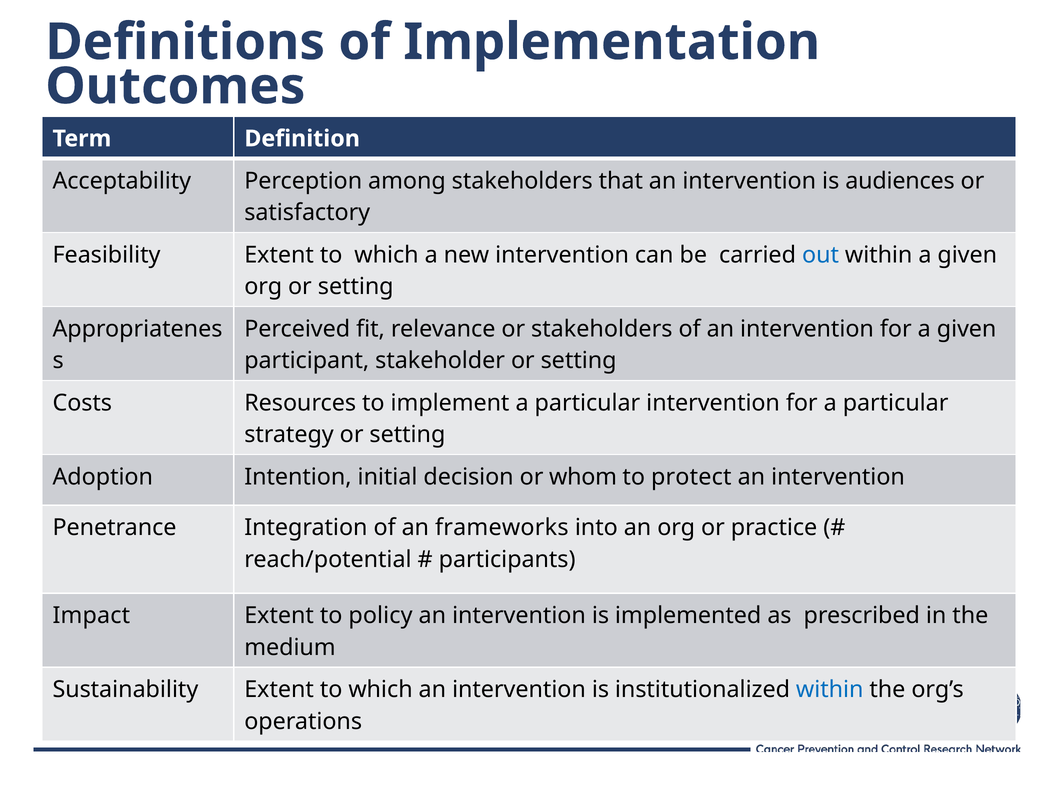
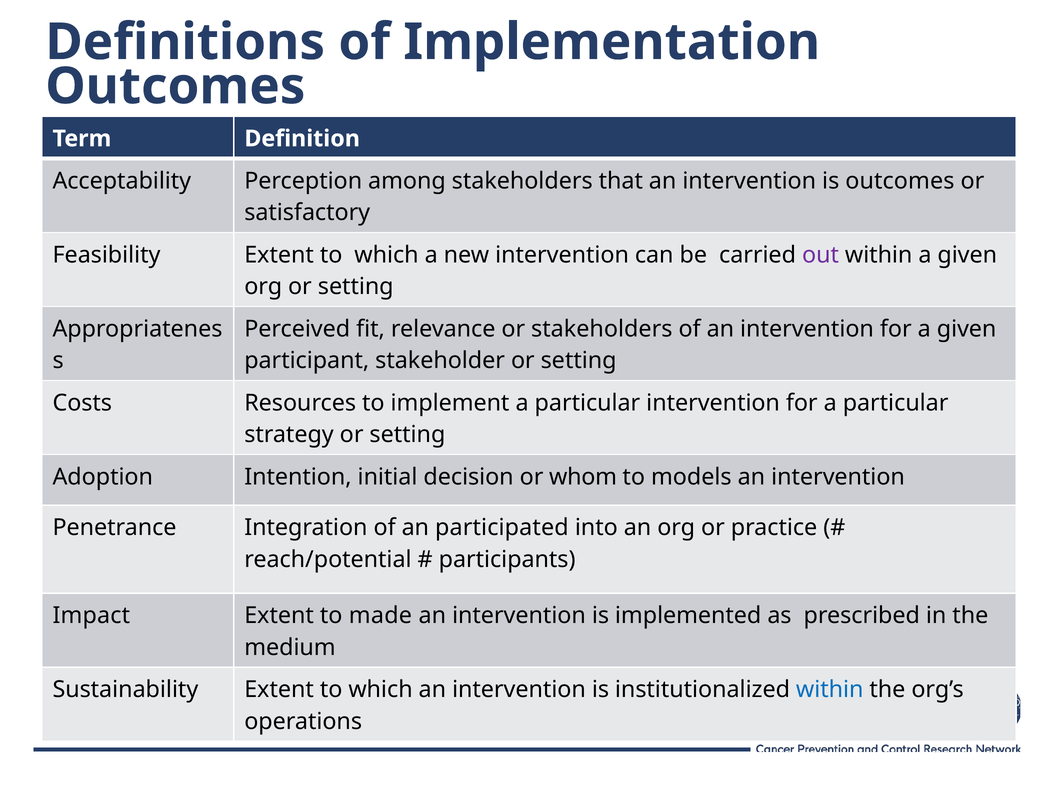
is audiences: audiences -> outcomes (900, 181)
out colour: blue -> purple (821, 255)
protect: protect -> models (691, 477)
frameworks: frameworks -> participated (502, 527)
policy: policy -> made (380, 615)
